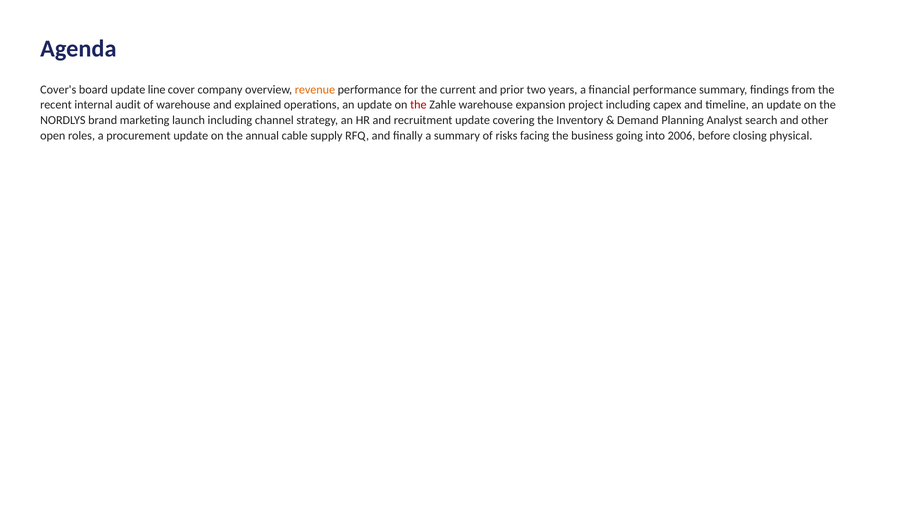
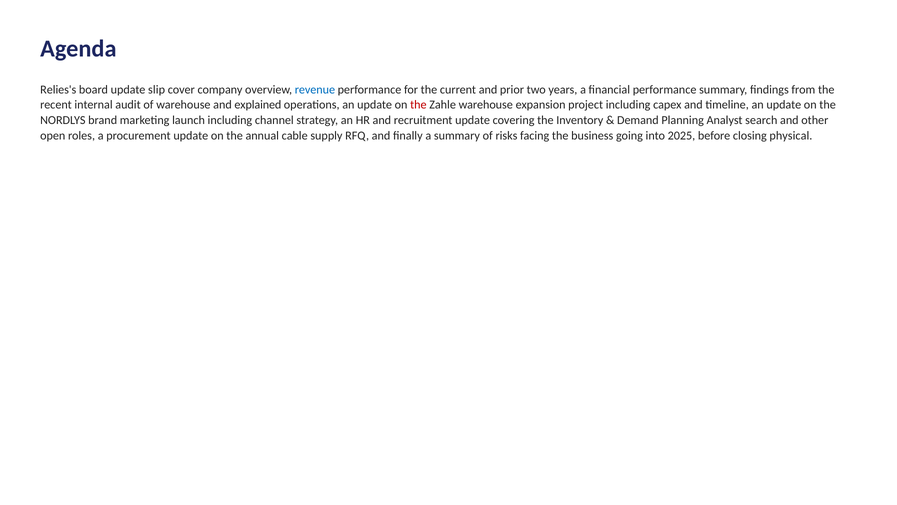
Cover's: Cover's -> Relies's (58, 90)
line: line -> slip (157, 90)
revenue colour: orange -> blue (315, 90)
2006: 2006 -> 2025 (681, 135)
